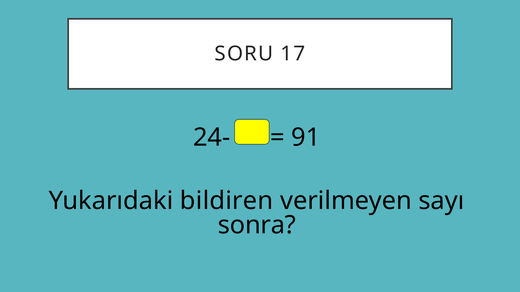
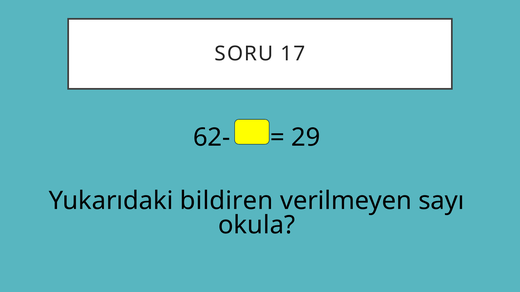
24-: 24- -> 62- (212, 138)
91: 91 -> 29 (306, 138)
sonra: sonra -> okula (257, 226)
